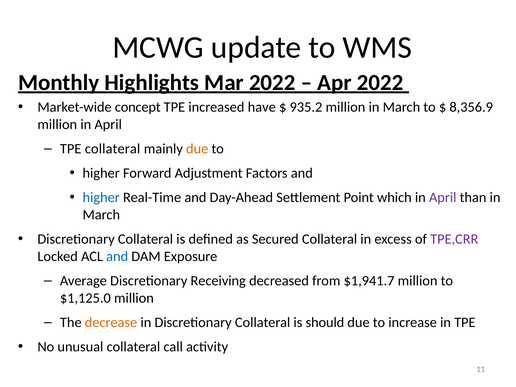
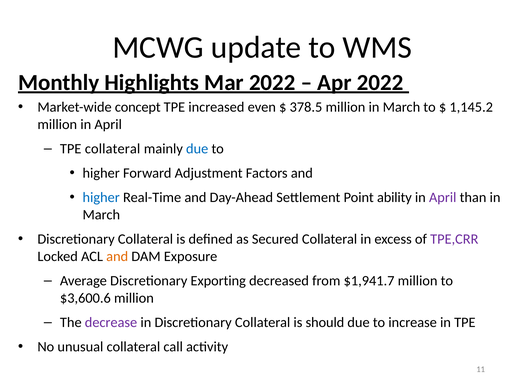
have: have -> even (262, 107)
935.2: 935.2 -> 378.5 (306, 107)
8,356.9: 8,356.9 -> 1,145.2 (471, 107)
due colour: orange -> blue (197, 149)
which: which -> ability (394, 198)
and colour: blue -> orange (117, 256)
Receiving: Receiving -> Exporting (218, 281)
$1,125.0: $1,125.0 -> $3,600.6 (85, 298)
decrease colour: orange -> purple (111, 322)
